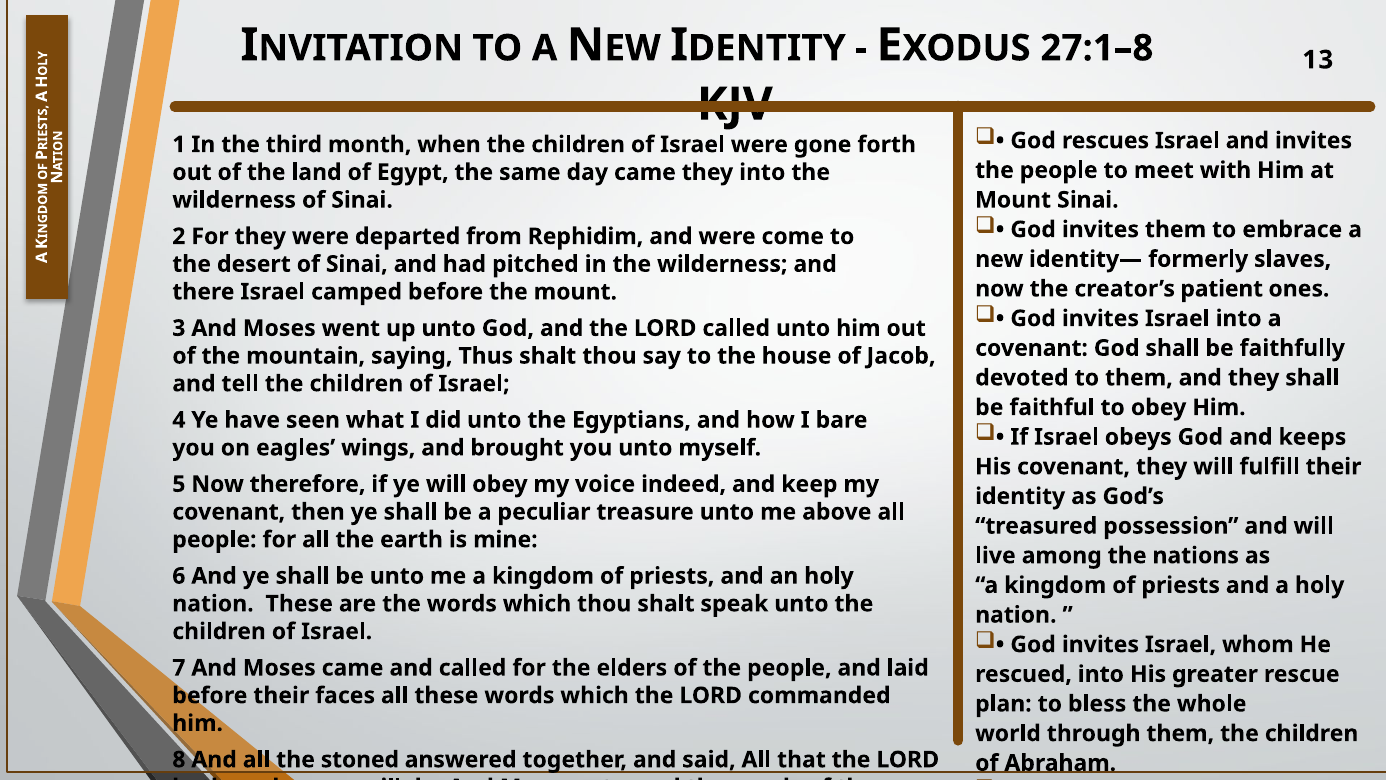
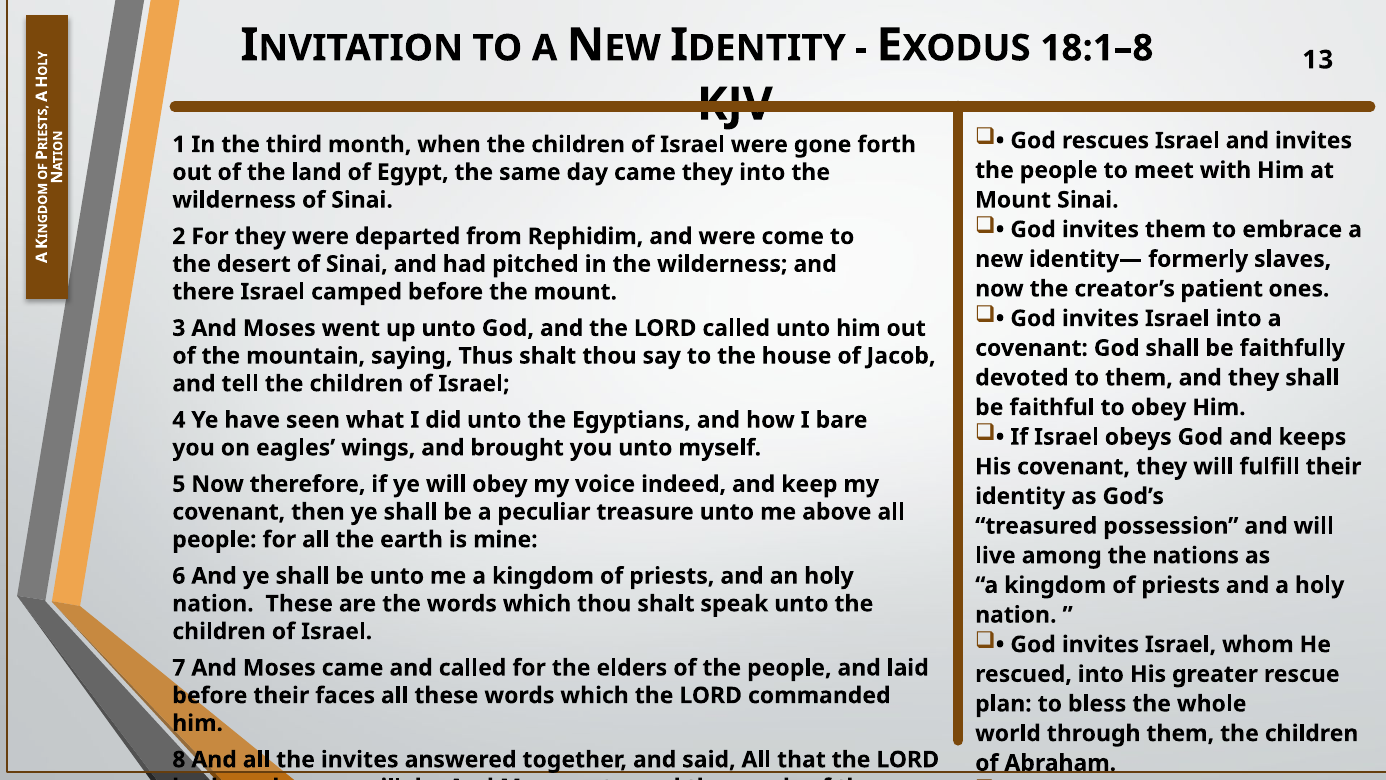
27:1–8: 27:1–8 -> 18:1–8 (1097, 48)
the stoned: stoned -> invites (360, 759)
